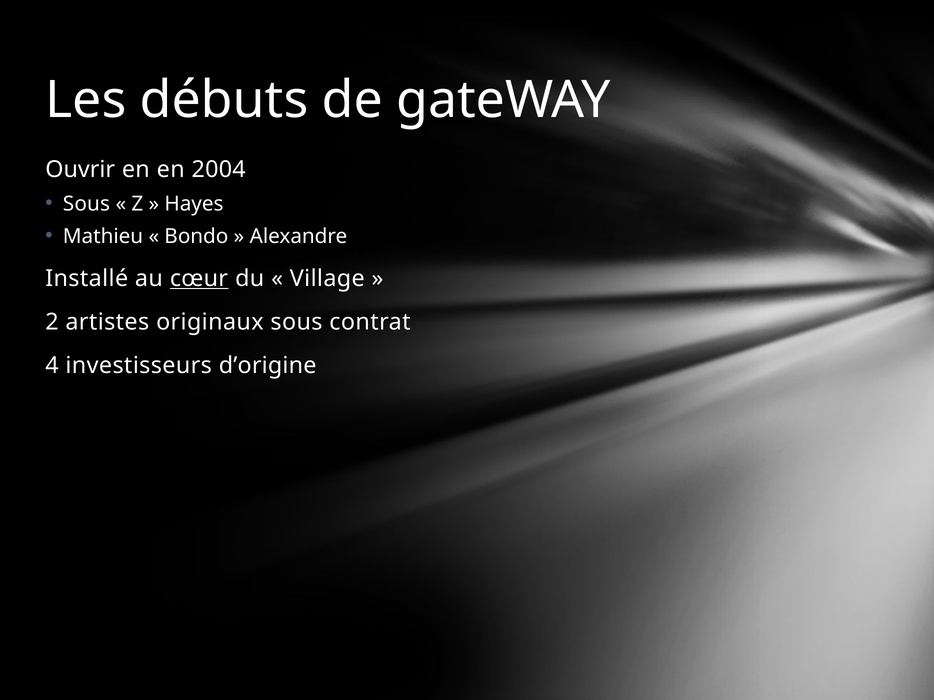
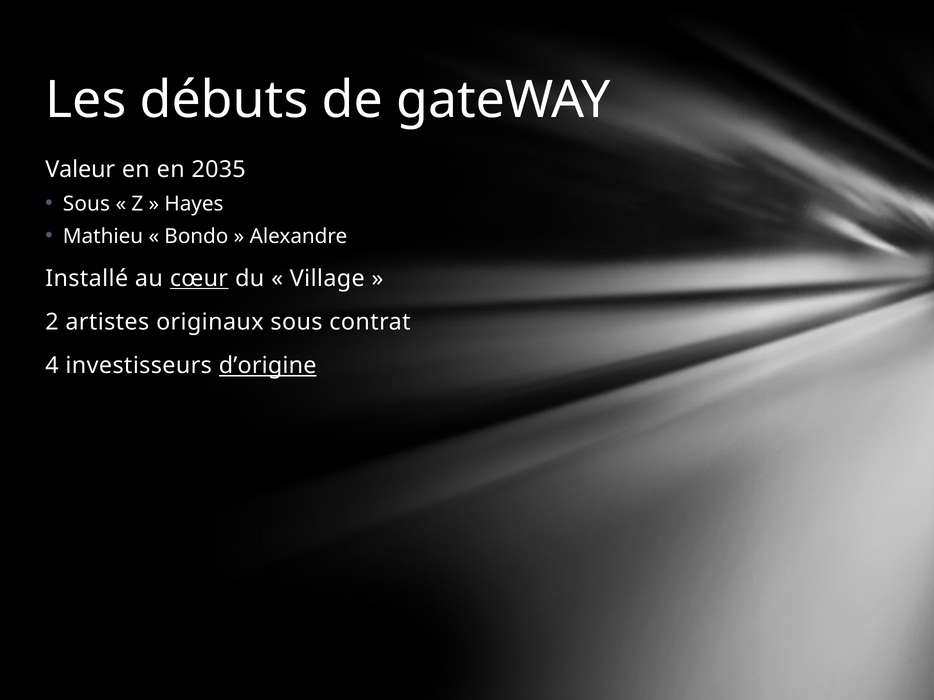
Ouvrir: Ouvrir -> Valeur (80, 170)
2004: 2004 -> 2035 (219, 170)
d’origine underline: none -> present (268, 366)
